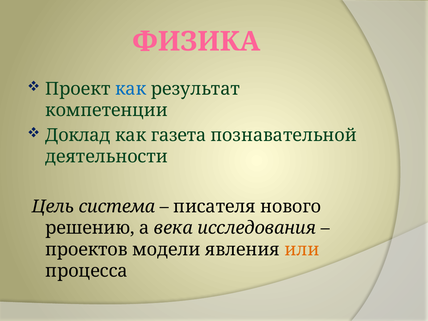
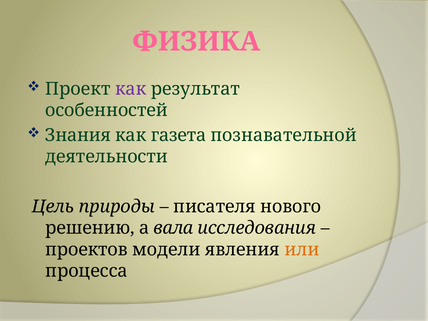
как colour: blue -> purple (131, 89)
компетенции: компетенции -> особенностей (107, 110)
Доклад: Доклад -> Знания (78, 135)
система: система -> природы (117, 207)
века: века -> вала (174, 228)
